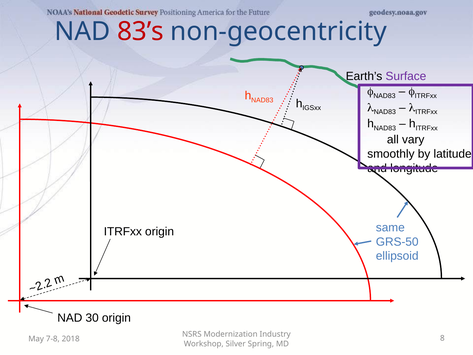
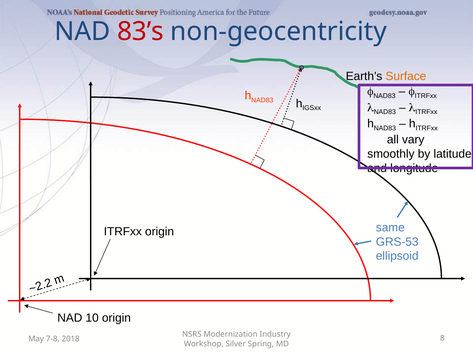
Surface colour: purple -> orange (406, 76)
GRS-50: GRS-50 -> GRS-53 (397, 242)
30: 30 -> 10 (92, 318)
